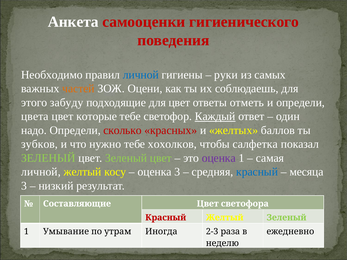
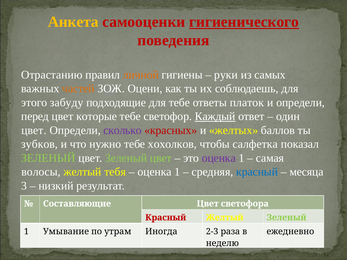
Анкета colour: white -> yellow (73, 22)
гигиенического underline: none -> present (244, 22)
Необходимо: Необходимо -> Отрастанию (52, 75)
личной colour: blue -> orange (141, 75)
для цвет: цвет -> тебе (179, 103)
отметь: отметь -> платок (247, 103)
цвета: цвета -> перед (35, 117)
надо: надо -> цвет (34, 130)
сколько colour: red -> purple (123, 130)
личной: личной -> волосы (41, 172)
косу: косу -> тебя (115, 172)
3: 3 -> 1 (177, 172)
